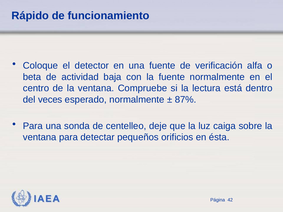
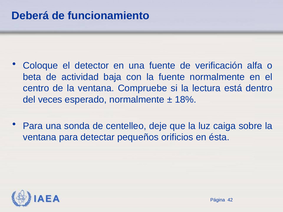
Rápido: Rápido -> Deberá (30, 16)
87%: 87% -> 18% (186, 100)
